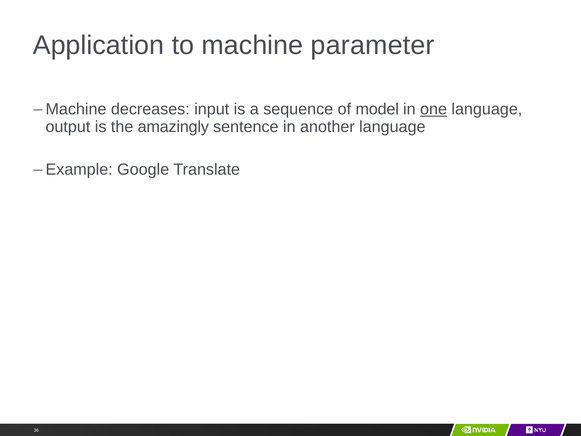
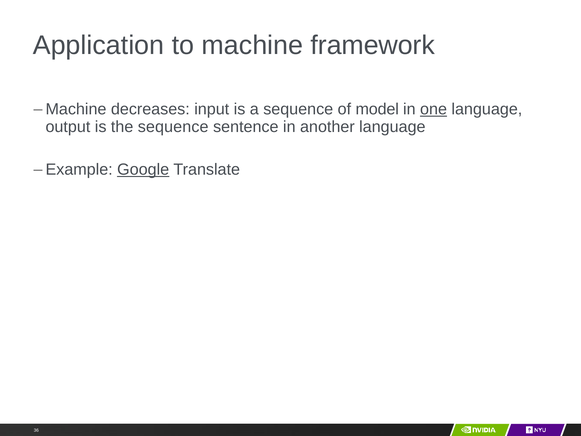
parameter: parameter -> framework (373, 45)
the amazingly: amazingly -> sequence (173, 127)
Google underline: none -> present (143, 170)
